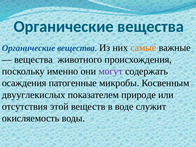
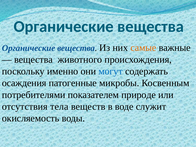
могут colour: purple -> blue (111, 71)
двууглекислых: двууглекислых -> потребителями (34, 95)
этой: этой -> тела (59, 107)
